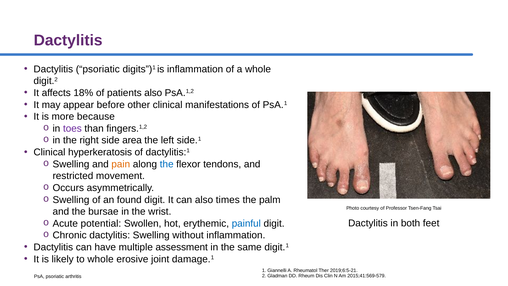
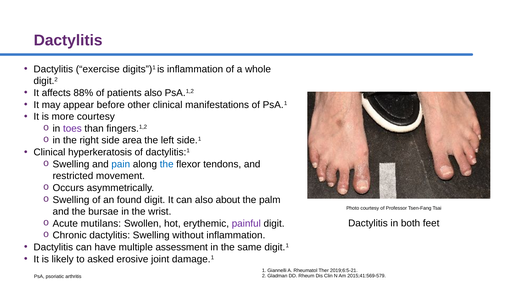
Dactylitis psoriatic: psoriatic -> exercise (98, 69)
18%: 18% -> 88% (83, 93)
more because: because -> courtesy (96, 117)
pain colour: orange -> blue (121, 164)
times: times -> about (228, 200)
potential: potential -> mutilans (101, 223)
painful colour: blue -> purple (246, 223)
to whole: whole -> asked (101, 259)
